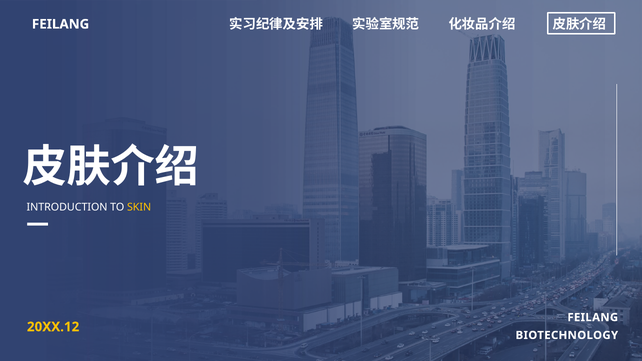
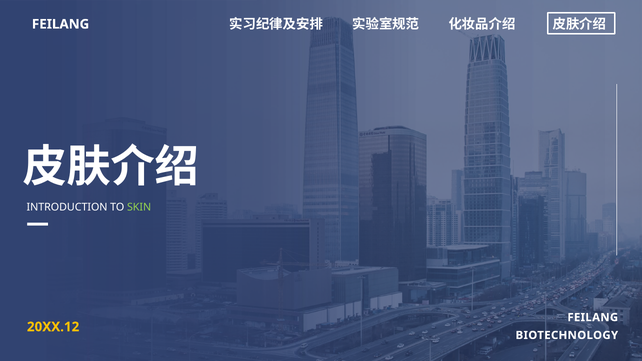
SKIN colour: yellow -> light green (139, 207)
